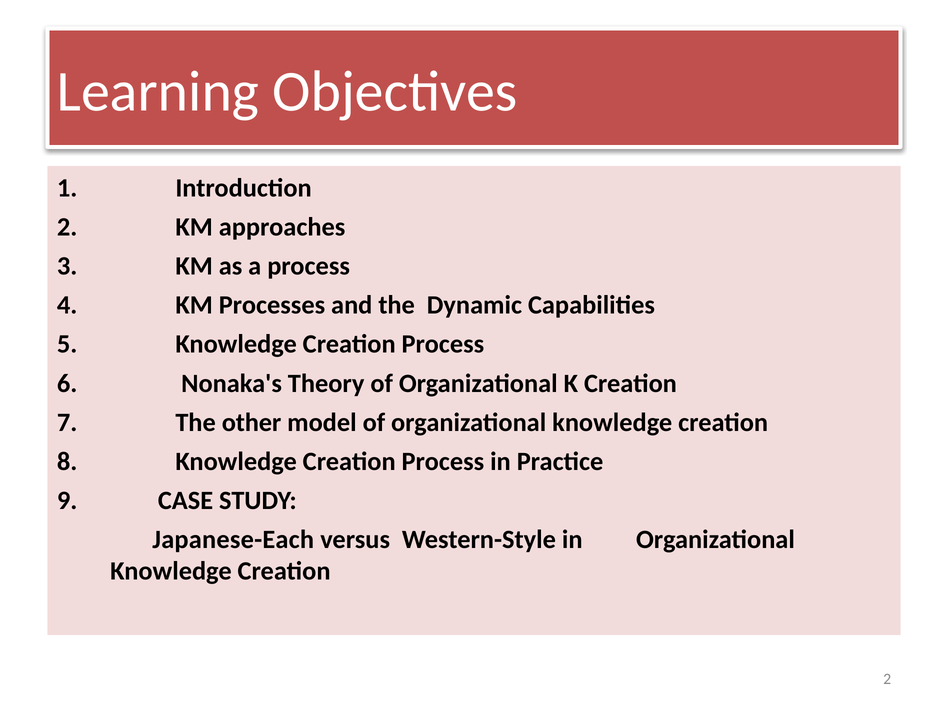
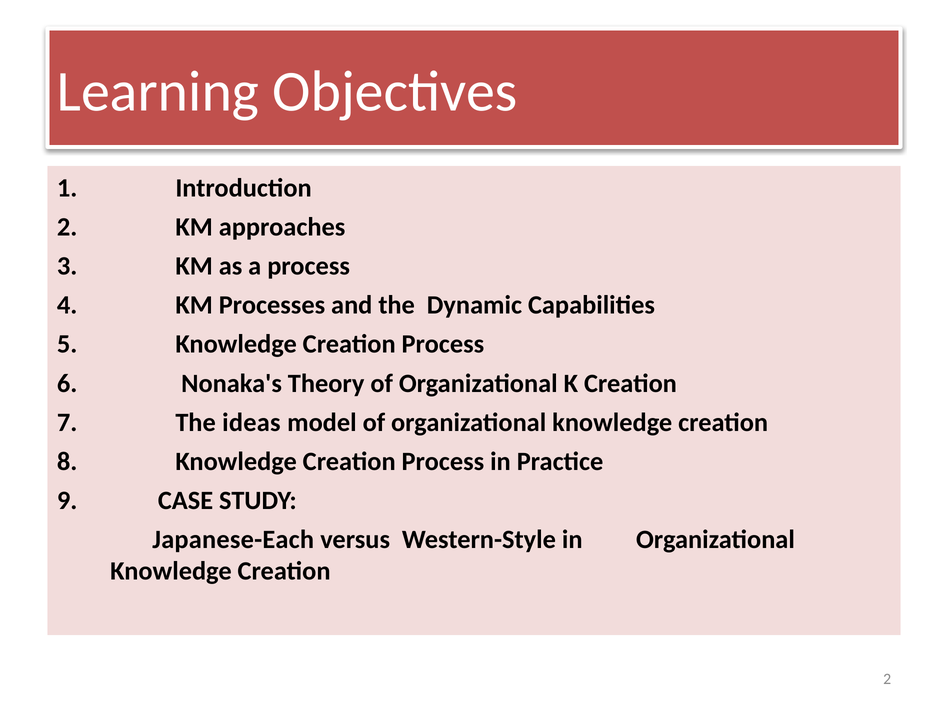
other: other -> ideas (251, 422)
